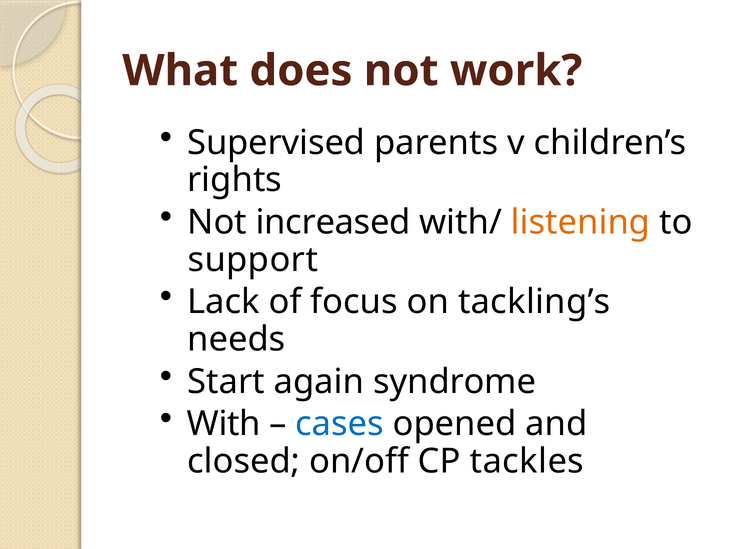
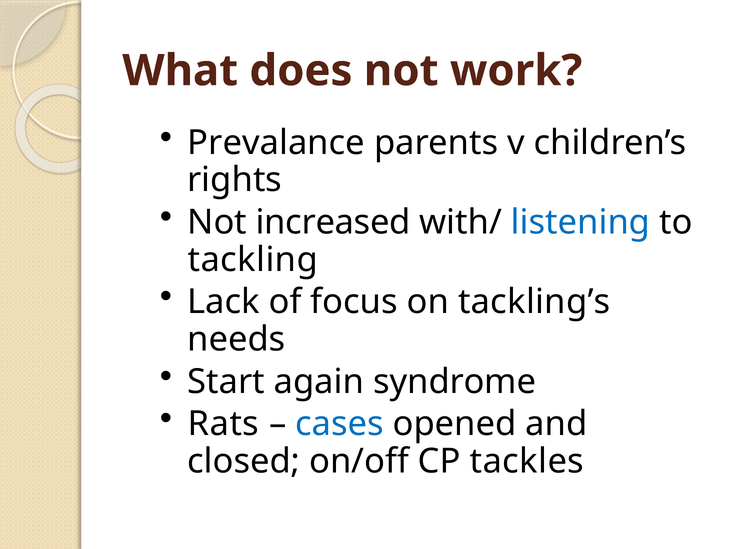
Supervised: Supervised -> Prevalance (276, 143)
listening colour: orange -> blue (581, 223)
support: support -> tackling (253, 260)
With: With -> Rats (224, 425)
